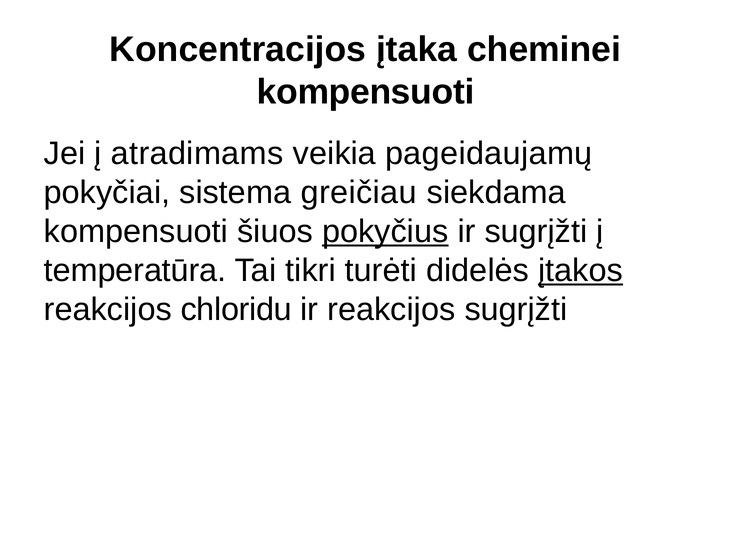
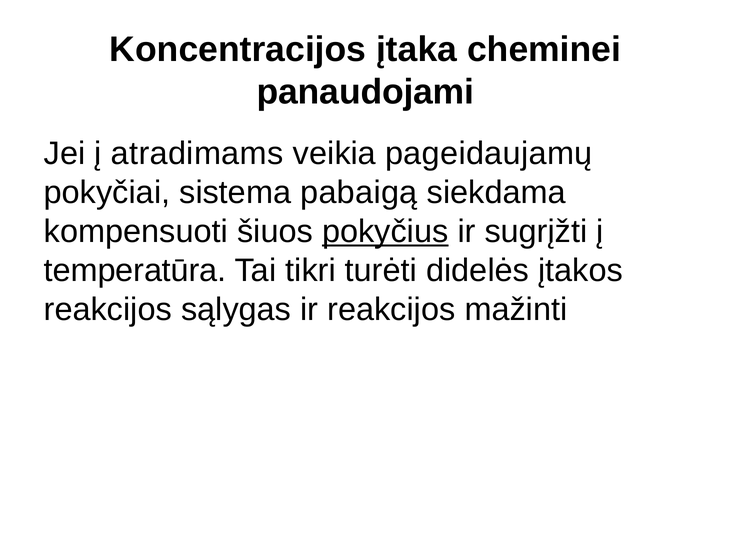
kompensuoti: kompensuoti -> panaudojami (366, 92)
greičiau: greičiau -> pabaigą (359, 192)
įtakos underline: present -> none (581, 270)
chloridu: chloridu -> sąlygas (236, 309)
reakcijos sugrįžti: sugrįžti -> mažinti (516, 309)
